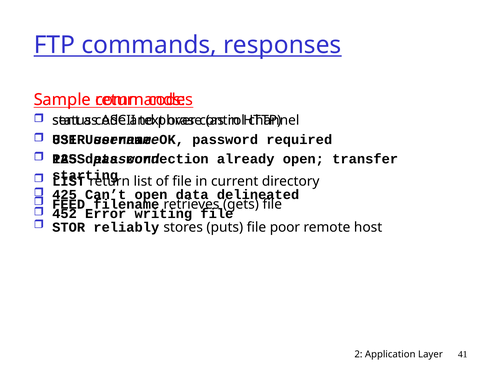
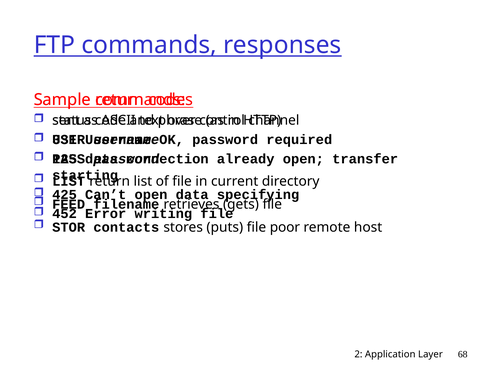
delineated: delineated -> specifying (258, 194)
reliably: reliably -> contacts (126, 227)
41: 41 -> 68 (463, 354)
